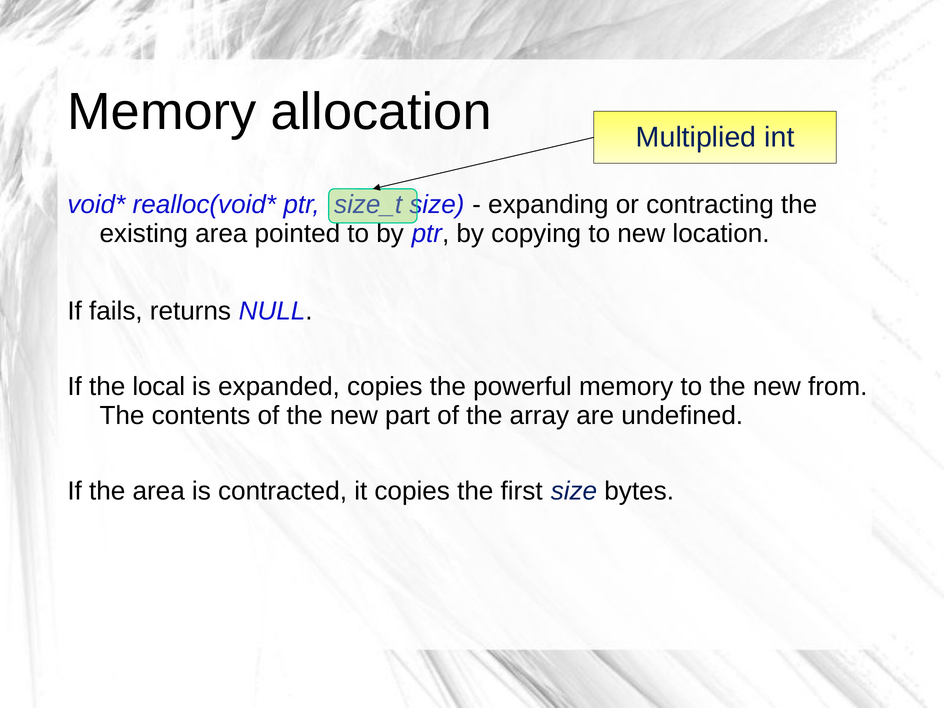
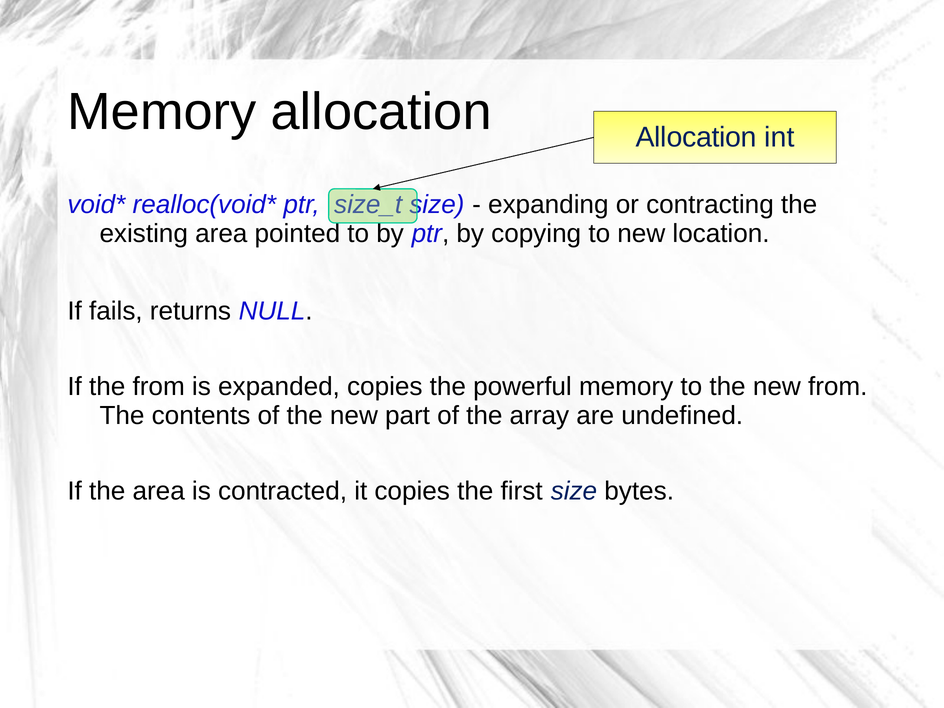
Multiplied: Multiplied -> Allocation (696, 137)
the local: local -> from (159, 386)
